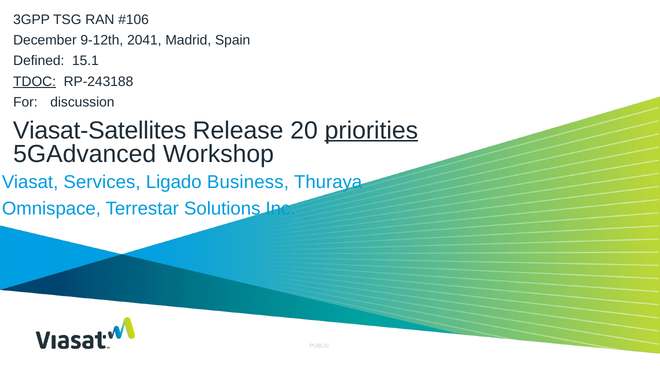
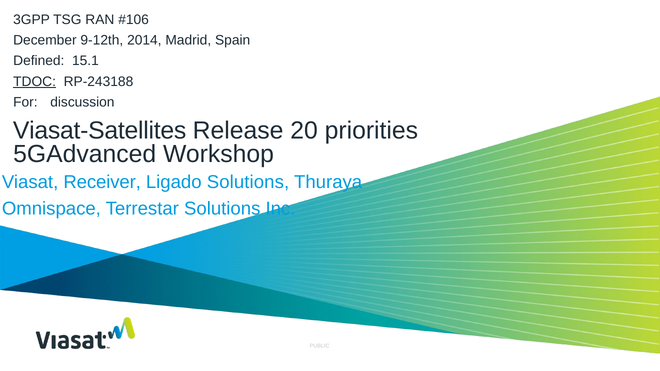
2041: 2041 -> 2014 (144, 40)
priorities underline: present -> none (371, 130)
Services: Services -> Receiver (102, 182)
Ligado Business: Business -> Solutions (248, 182)
